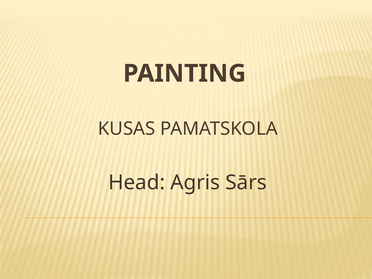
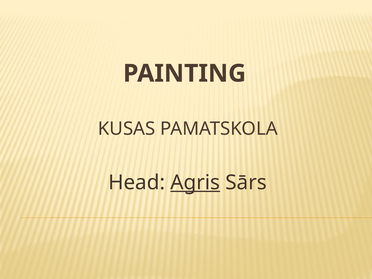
Agris underline: none -> present (195, 183)
